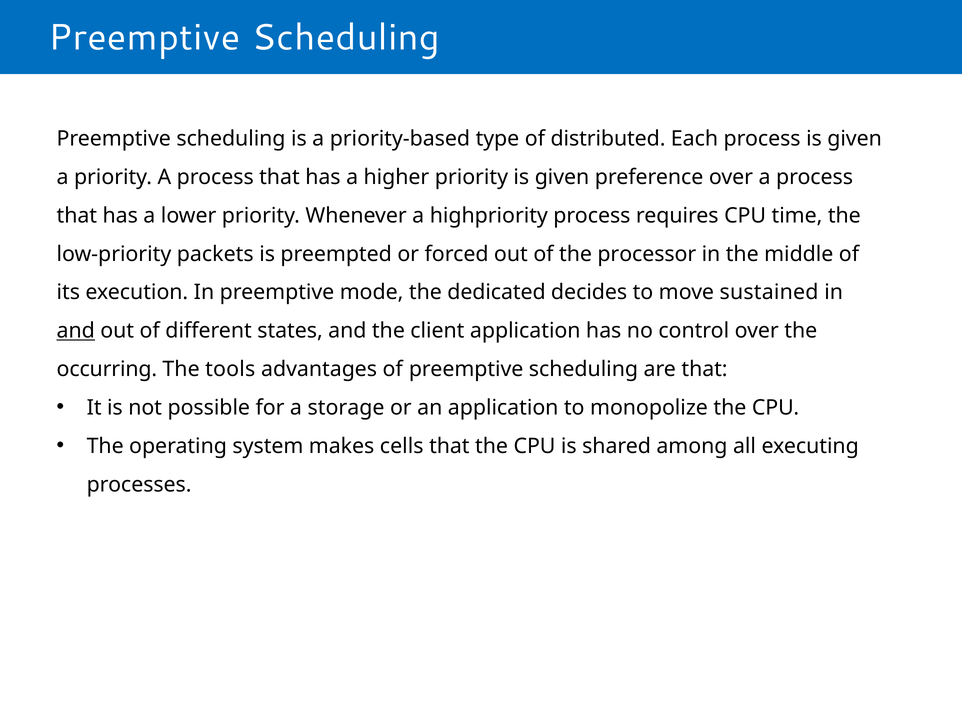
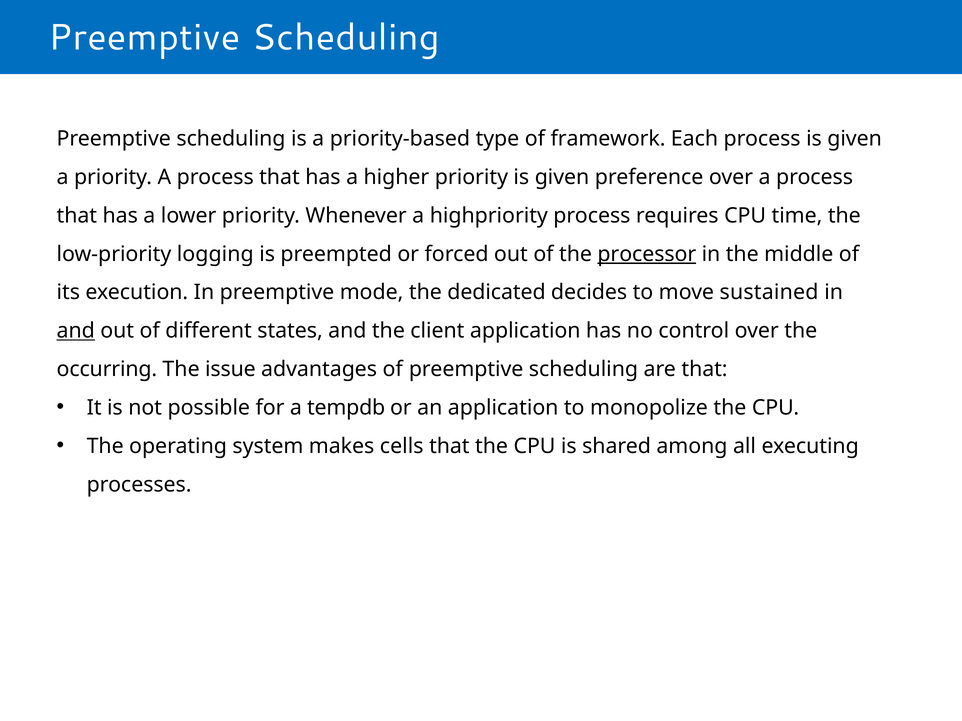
distributed: distributed -> framework (608, 139)
packets: packets -> logging (215, 254)
processor underline: none -> present (647, 254)
tools: tools -> issue (230, 370)
storage: storage -> tempdb (346, 408)
